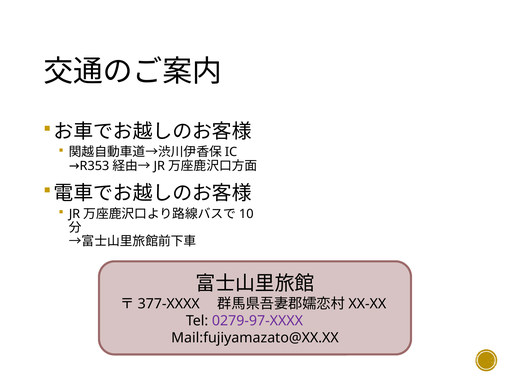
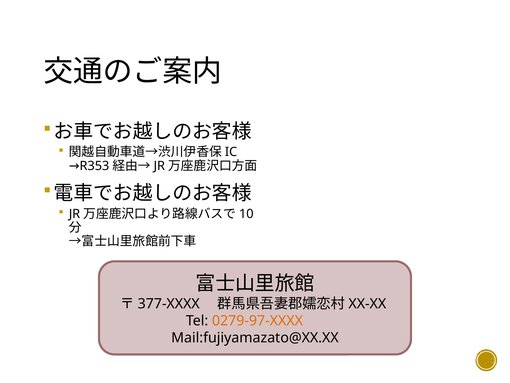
0279-97-XXXX colour: purple -> orange (257, 320)
